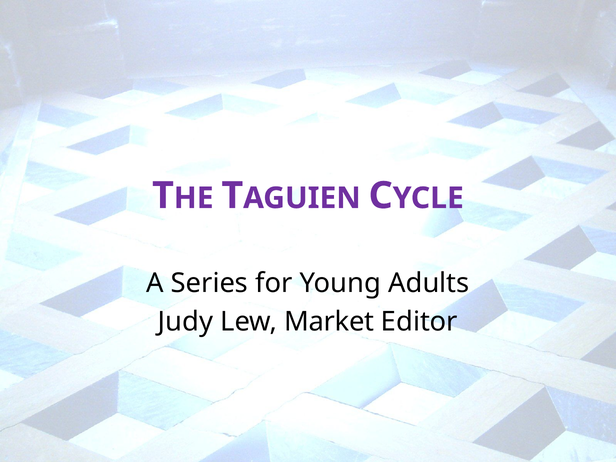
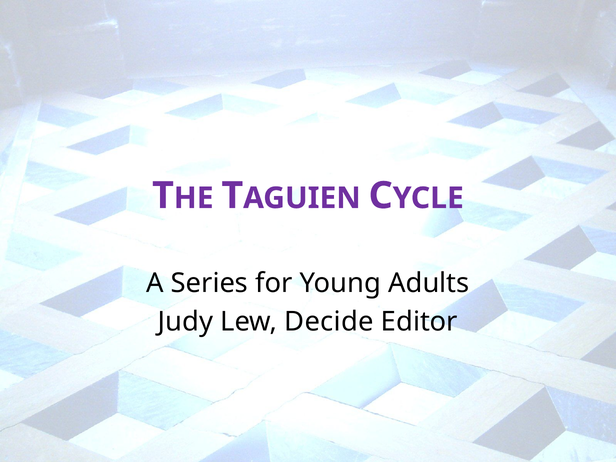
Market: Market -> Decide (329, 322)
